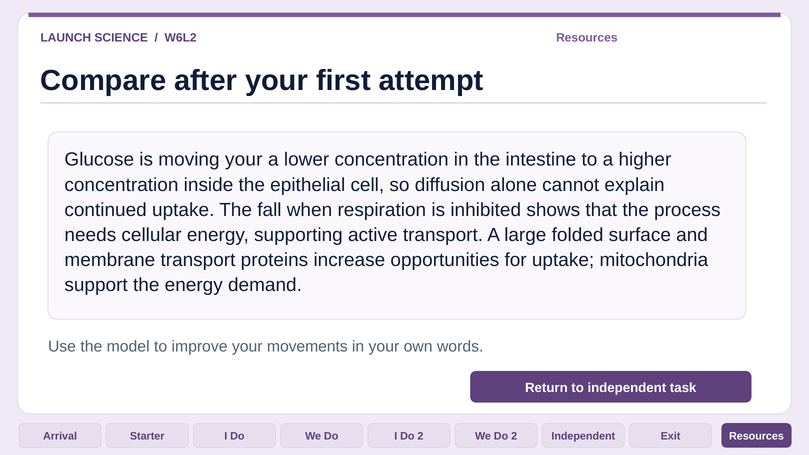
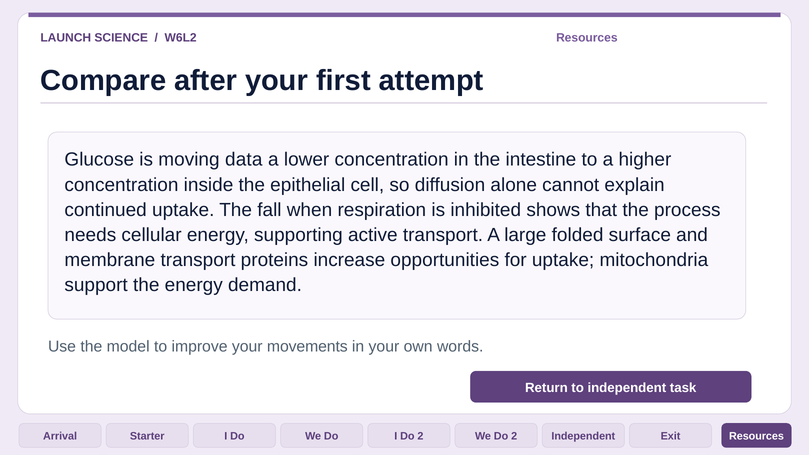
moving your: your -> data (244, 160)
